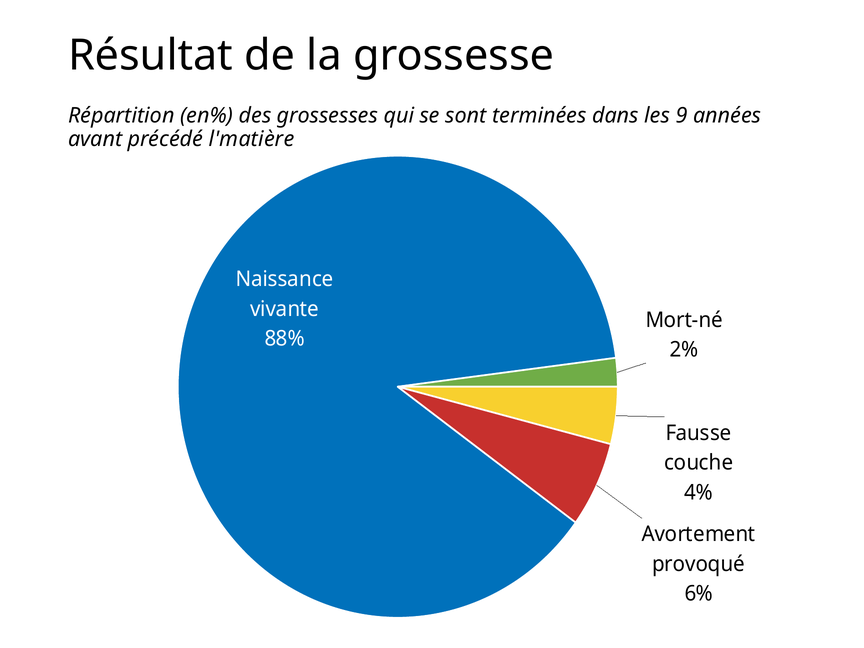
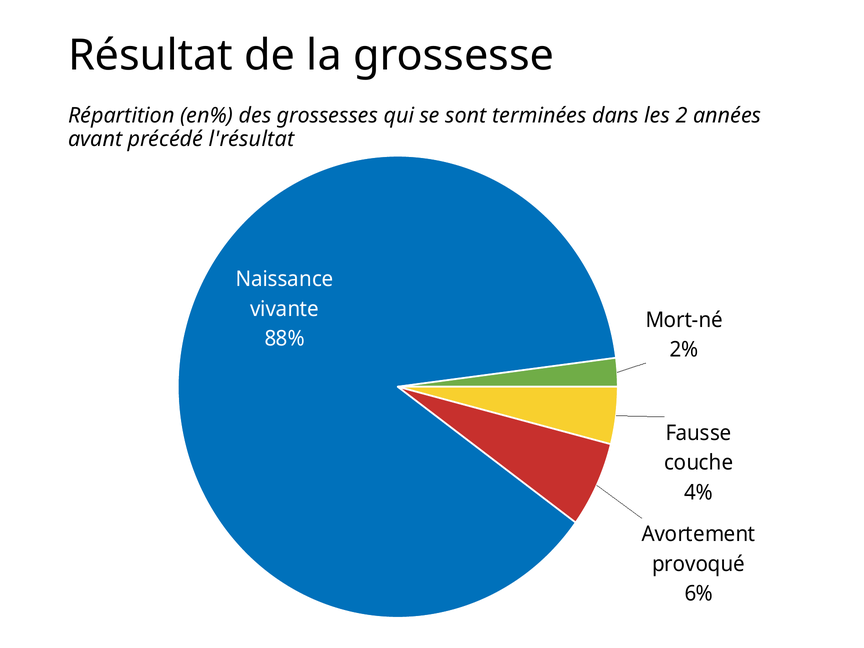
9: 9 -> 2 (682, 116)
l'matière: l'matière -> l'résultat (252, 139)
